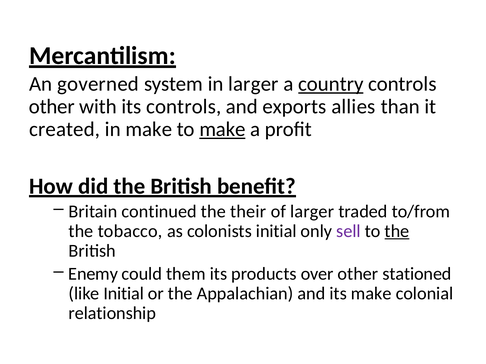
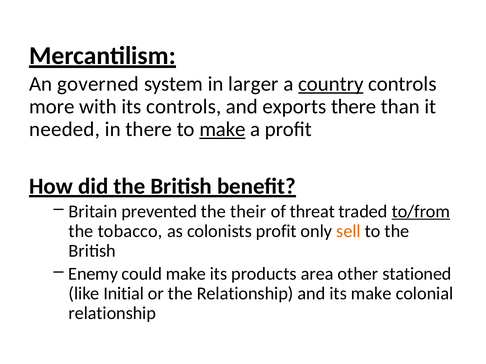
other: other -> more (52, 107)
exports allies: allies -> there (354, 107)
created: created -> needed (65, 129)
in make: make -> there (149, 129)
continued: continued -> prevented (159, 212)
of larger: larger -> threat (312, 212)
to/from underline: none -> present (421, 212)
colonists initial: initial -> profit (276, 231)
sell colour: purple -> orange (349, 231)
the underline: present -> none (397, 231)
could them: them -> make (186, 274)
over: over -> area (317, 274)
the Appalachian: Appalachian -> Relationship (245, 294)
